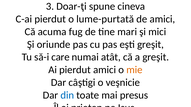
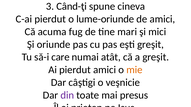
Doar-ţi: Doar-ţi -> Când-ţi (72, 6)
lume-purtată: lume-purtată -> lume-oriunde (105, 19)
din colour: blue -> purple (67, 96)
